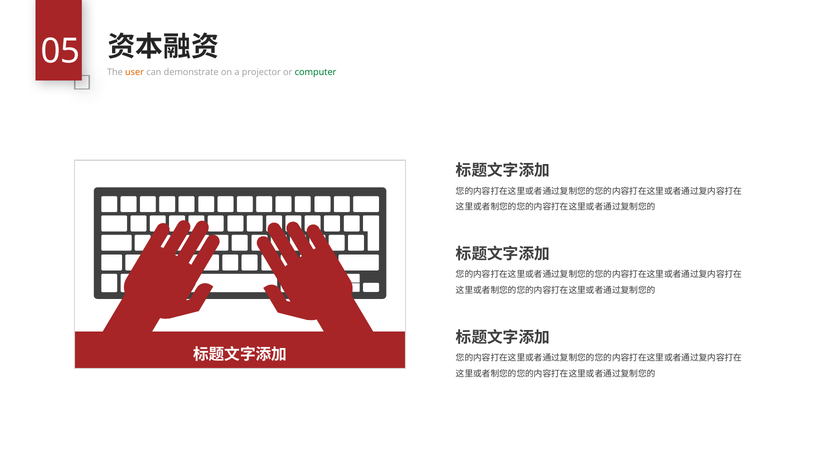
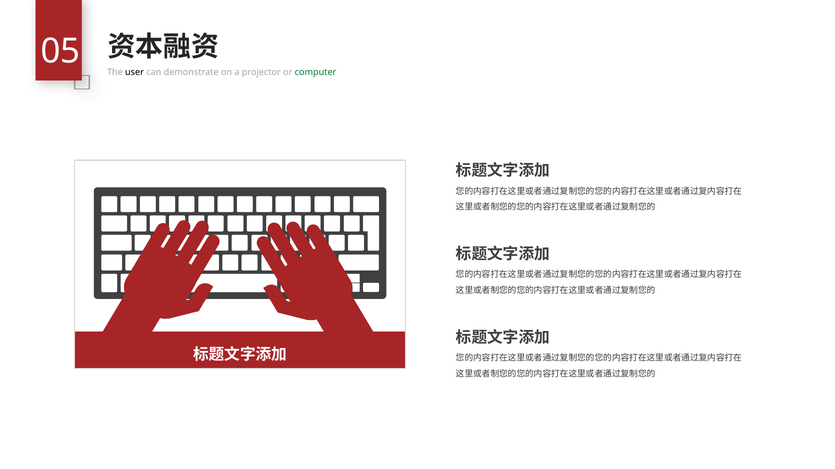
user colour: orange -> black (135, 72)
